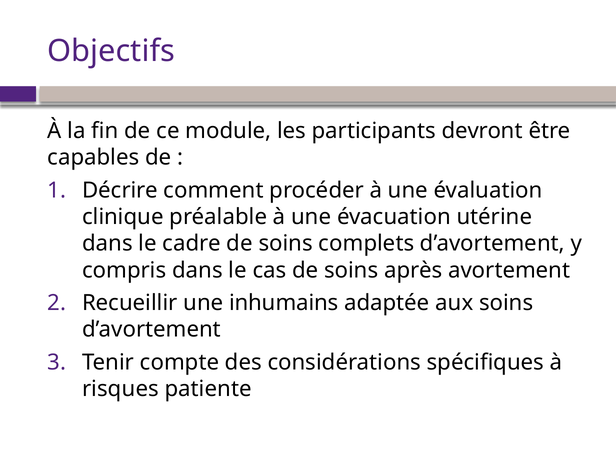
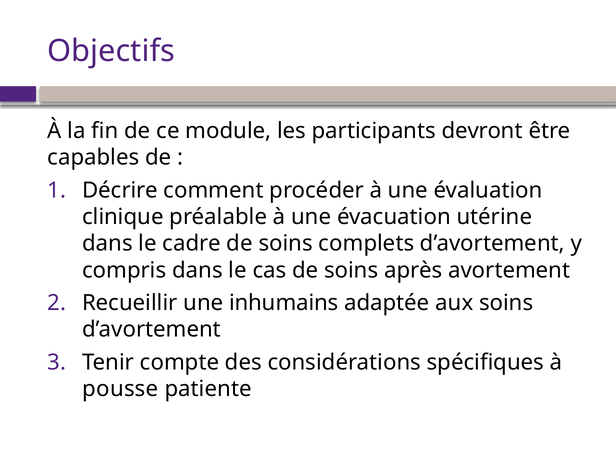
risques: risques -> pousse (120, 389)
